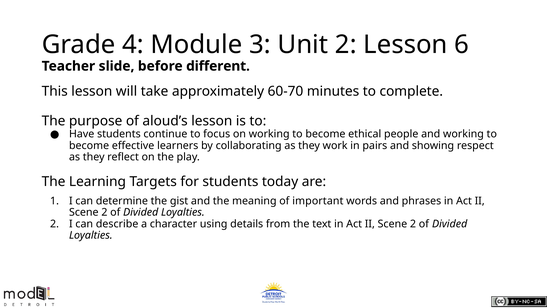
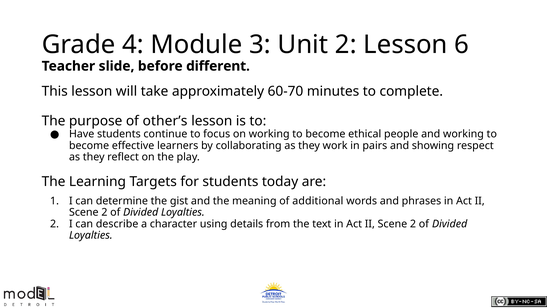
aloud’s: aloud’s -> other’s (165, 121)
important: important -> additional (318, 201)
